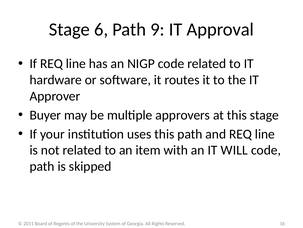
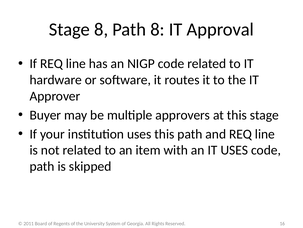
Stage 6: 6 -> 8 (101, 29)
Path 9: 9 -> 8 (157, 29)
IT WILL: WILL -> USES (234, 150)
